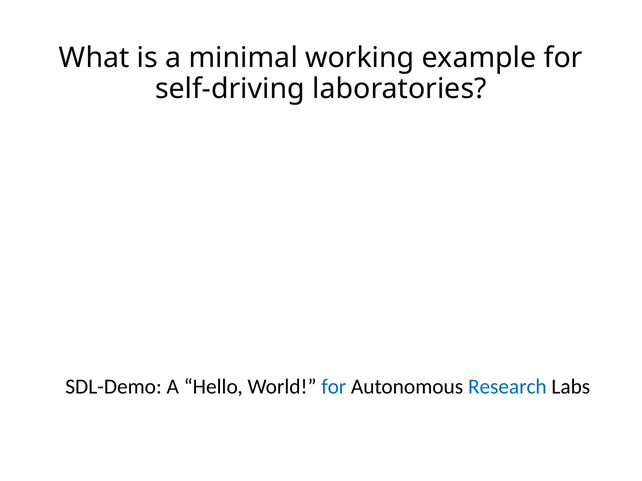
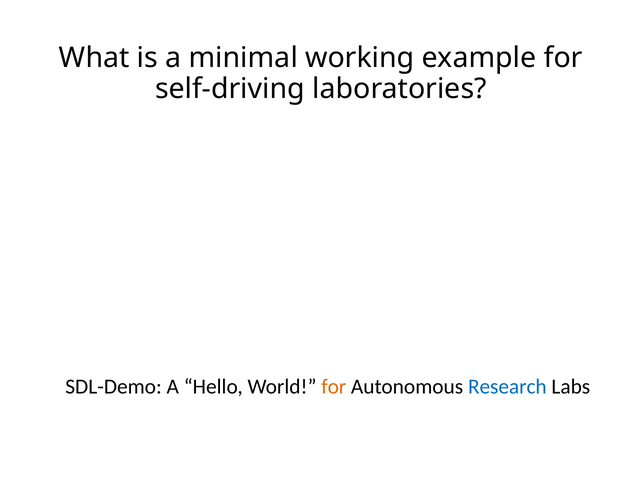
for colour: blue -> orange (334, 387)
